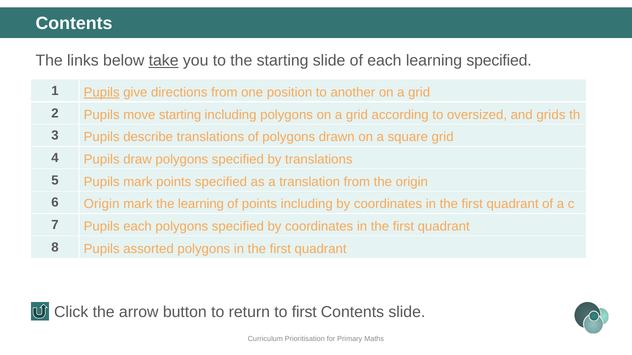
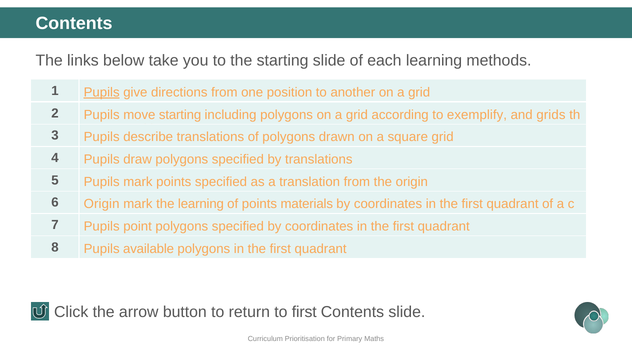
take underline: present -> none (164, 61)
learning specified: specified -> methods (499, 61)
oversized: oversized -> exemplify (477, 115)
points including: including -> materials (307, 204)
each: each -> point (138, 227)
assorted: assorted -> available (149, 249)
